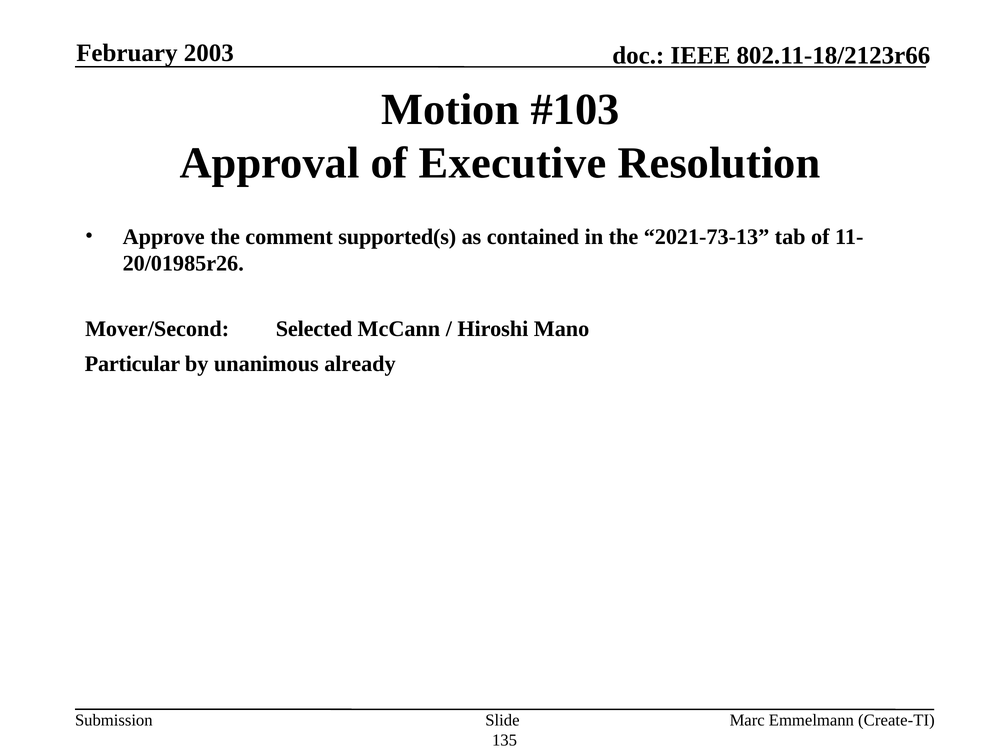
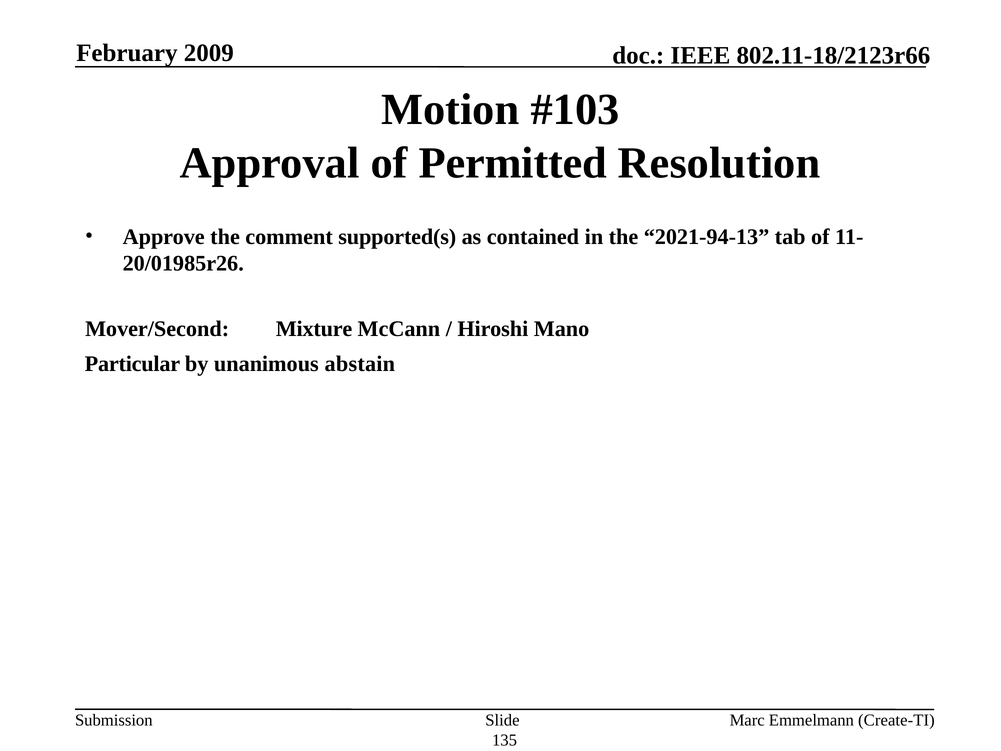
2003: 2003 -> 2009 (209, 53)
Executive: Executive -> Permitted (513, 163)
2021-73-13: 2021-73-13 -> 2021-94-13 (707, 237)
Selected: Selected -> Mixture (314, 329)
already: already -> abstain (360, 364)
